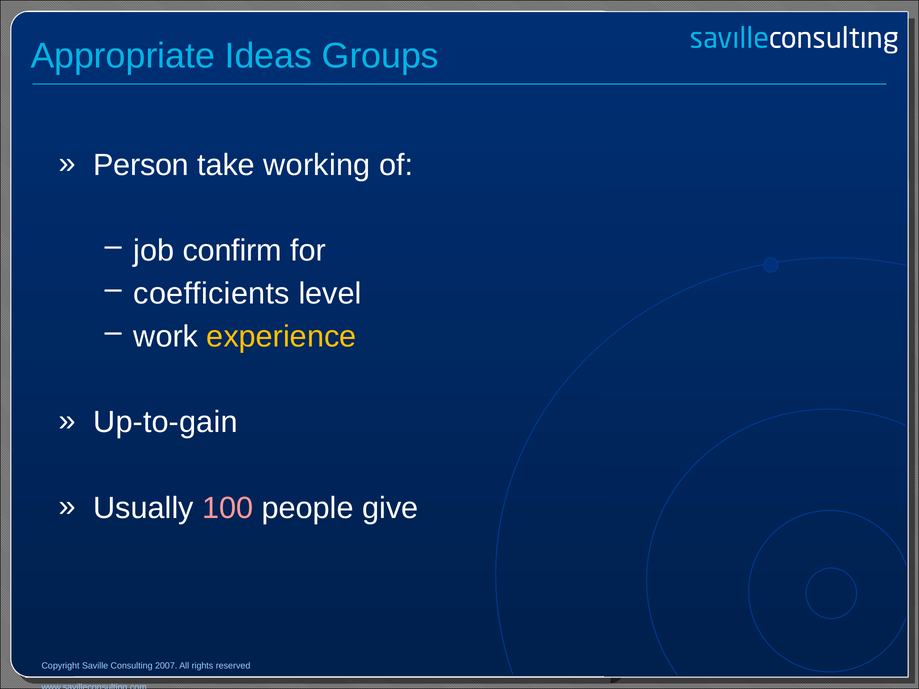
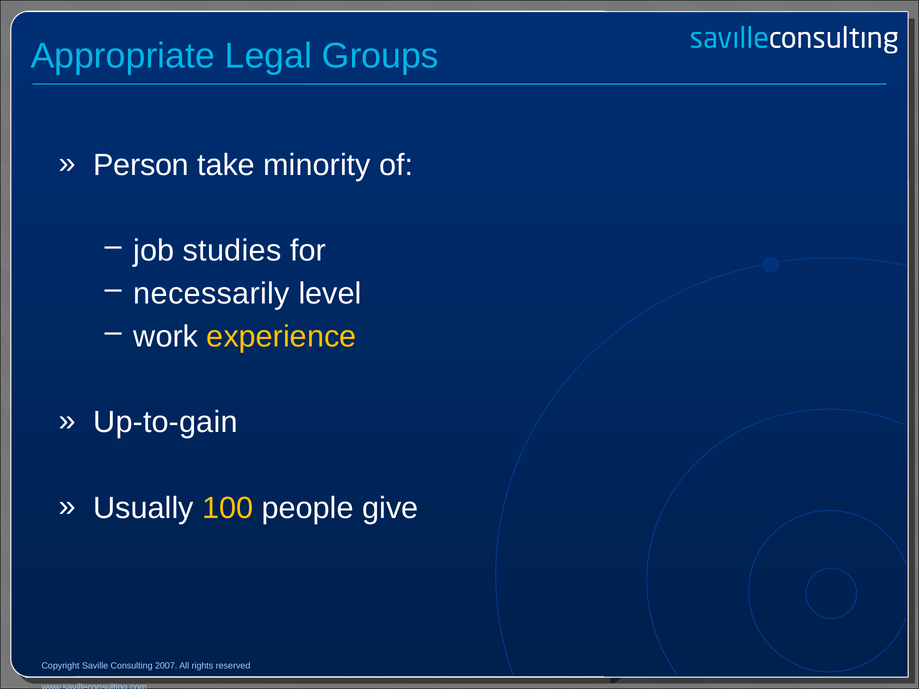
Ideas: Ideas -> Legal (268, 56)
working: working -> minority (317, 165)
confirm: confirm -> studies (232, 251)
coefficients: coefficients -> necessarily (212, 294)
100 colour: pink -> yellow (228, 508)
